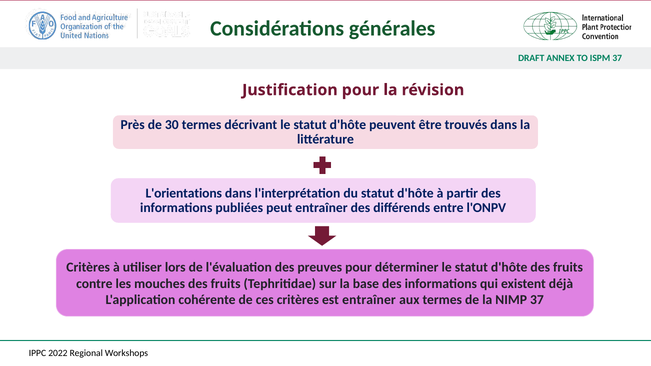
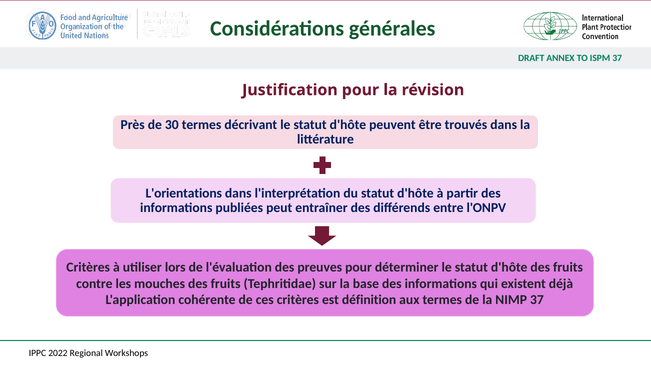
est entraîner: entraîner -> définition (369, 300)
